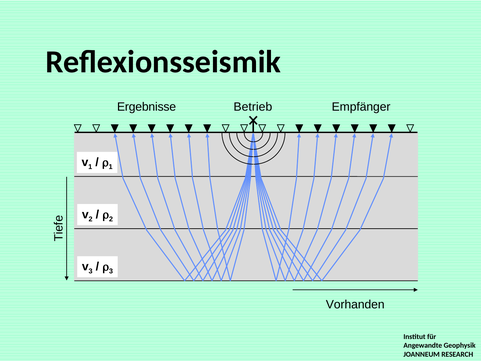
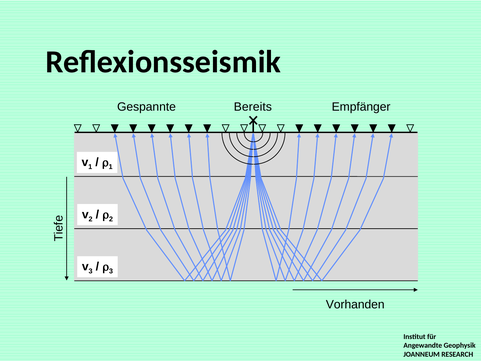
Ergebnisse: Ergebnisse -> Gespannte (146, 107)
Betrieb: Betrieb -> Bereits (253, 107)
